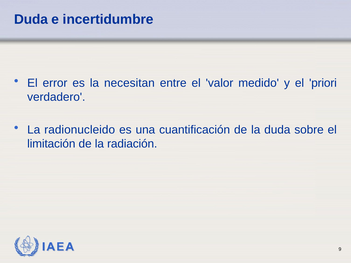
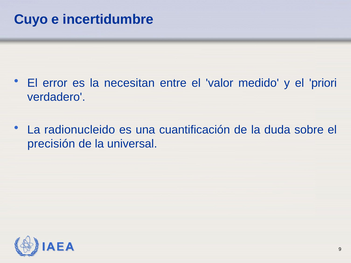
Duda: Duda -> Cuyo (31, 19)
limitación: limitación -> precisión (51, 144)
radiación: radiación -> universal (132, 144)
